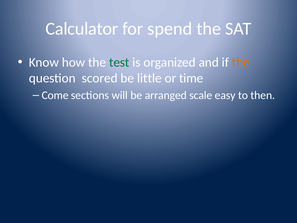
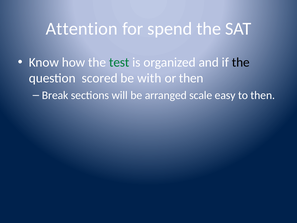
Calculator: Calculator -> Attention (82, 29)
the colour: orange -> black (241, 62)
little: little -> with (149, 78)
or time: time -> then (191, 78)
Come: Come -> Break (55, 95)
